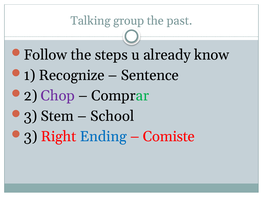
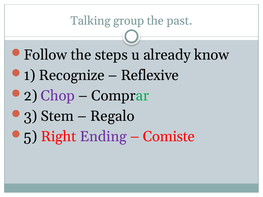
Sentence: Sentence -> Reflexive (150, 75)
School: School -> Regalo (112, 116)
3: 3 -> 5 (30, 137)
Ending colour: blue -> purple (103, 137)
